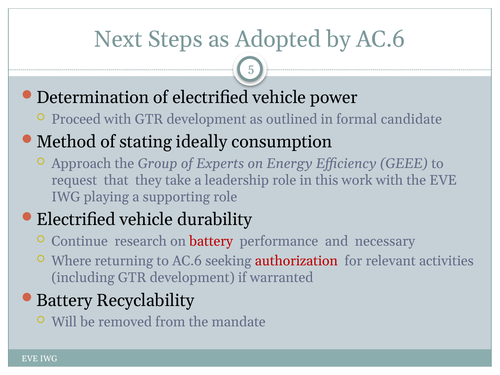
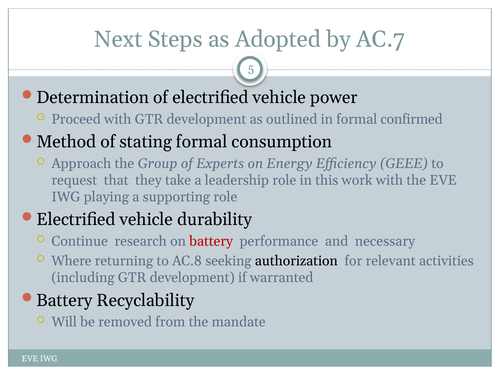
by AC.6: AC.6 -> AC.7 (381, 39)
candidate: candidate -> confirmed (412, 119)
stating ideally: ideally -> formal (202, 142)
to AC.6: AC.6 -> AC.8 (187, 261)
authorization colour: red -> black (296, 261)
